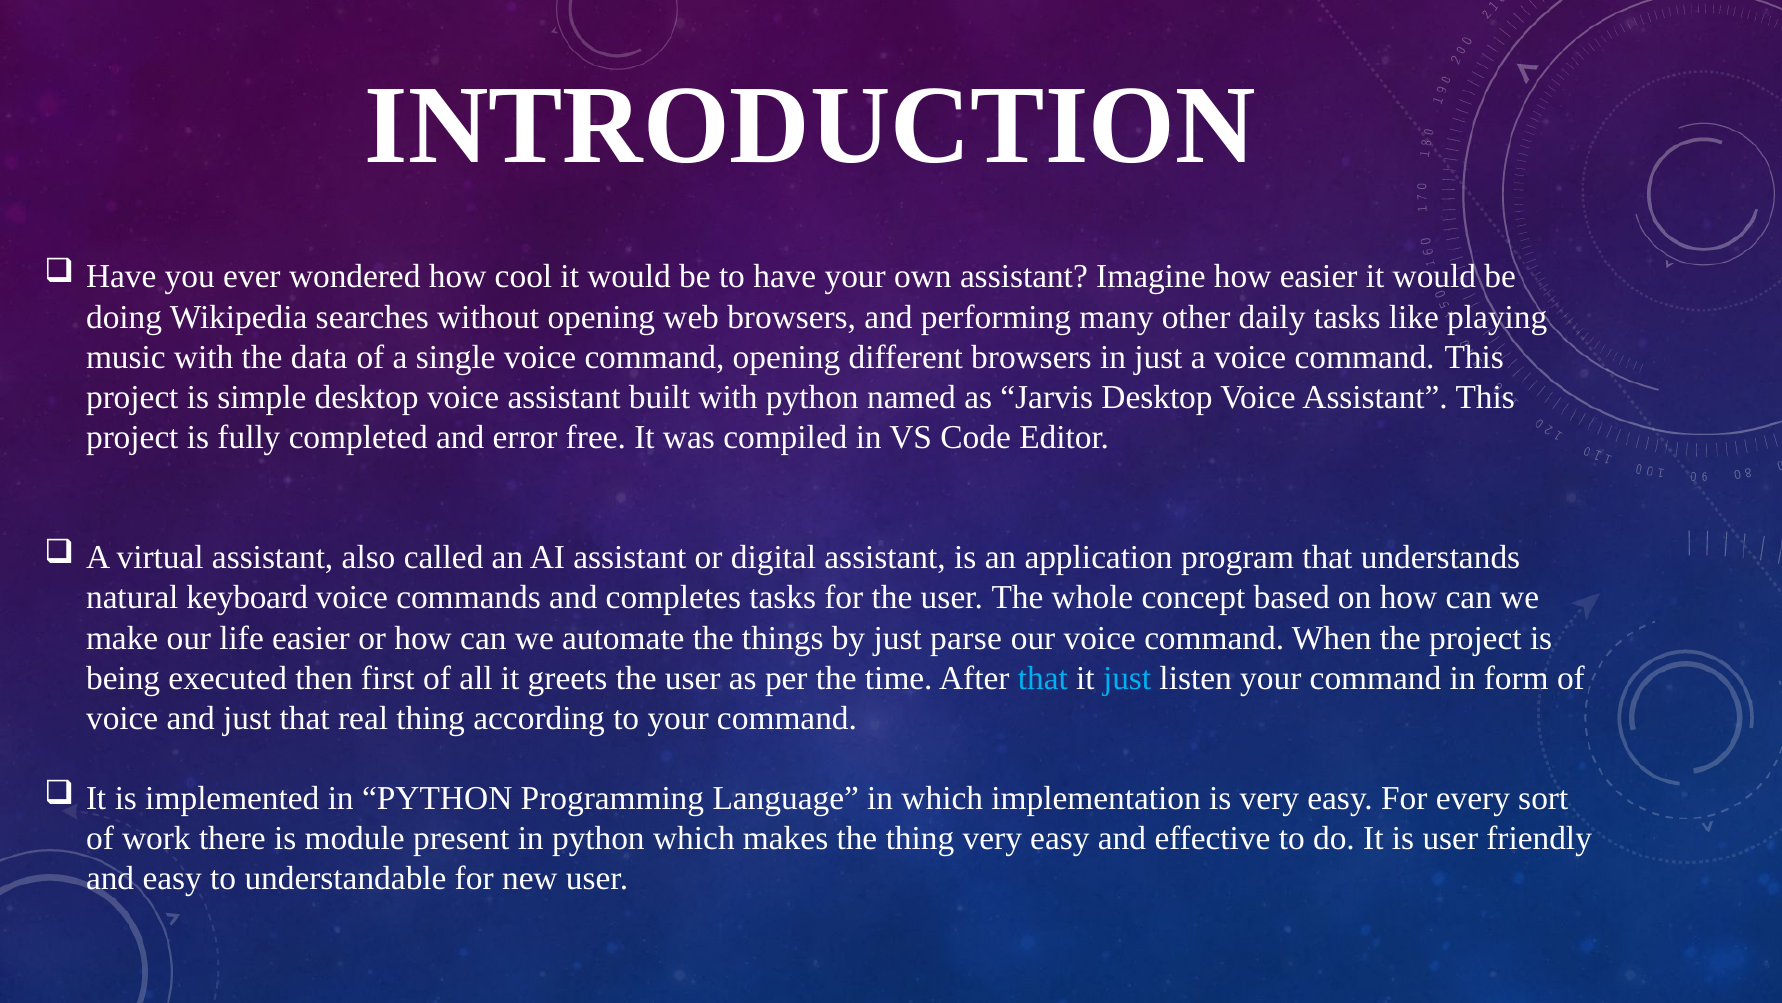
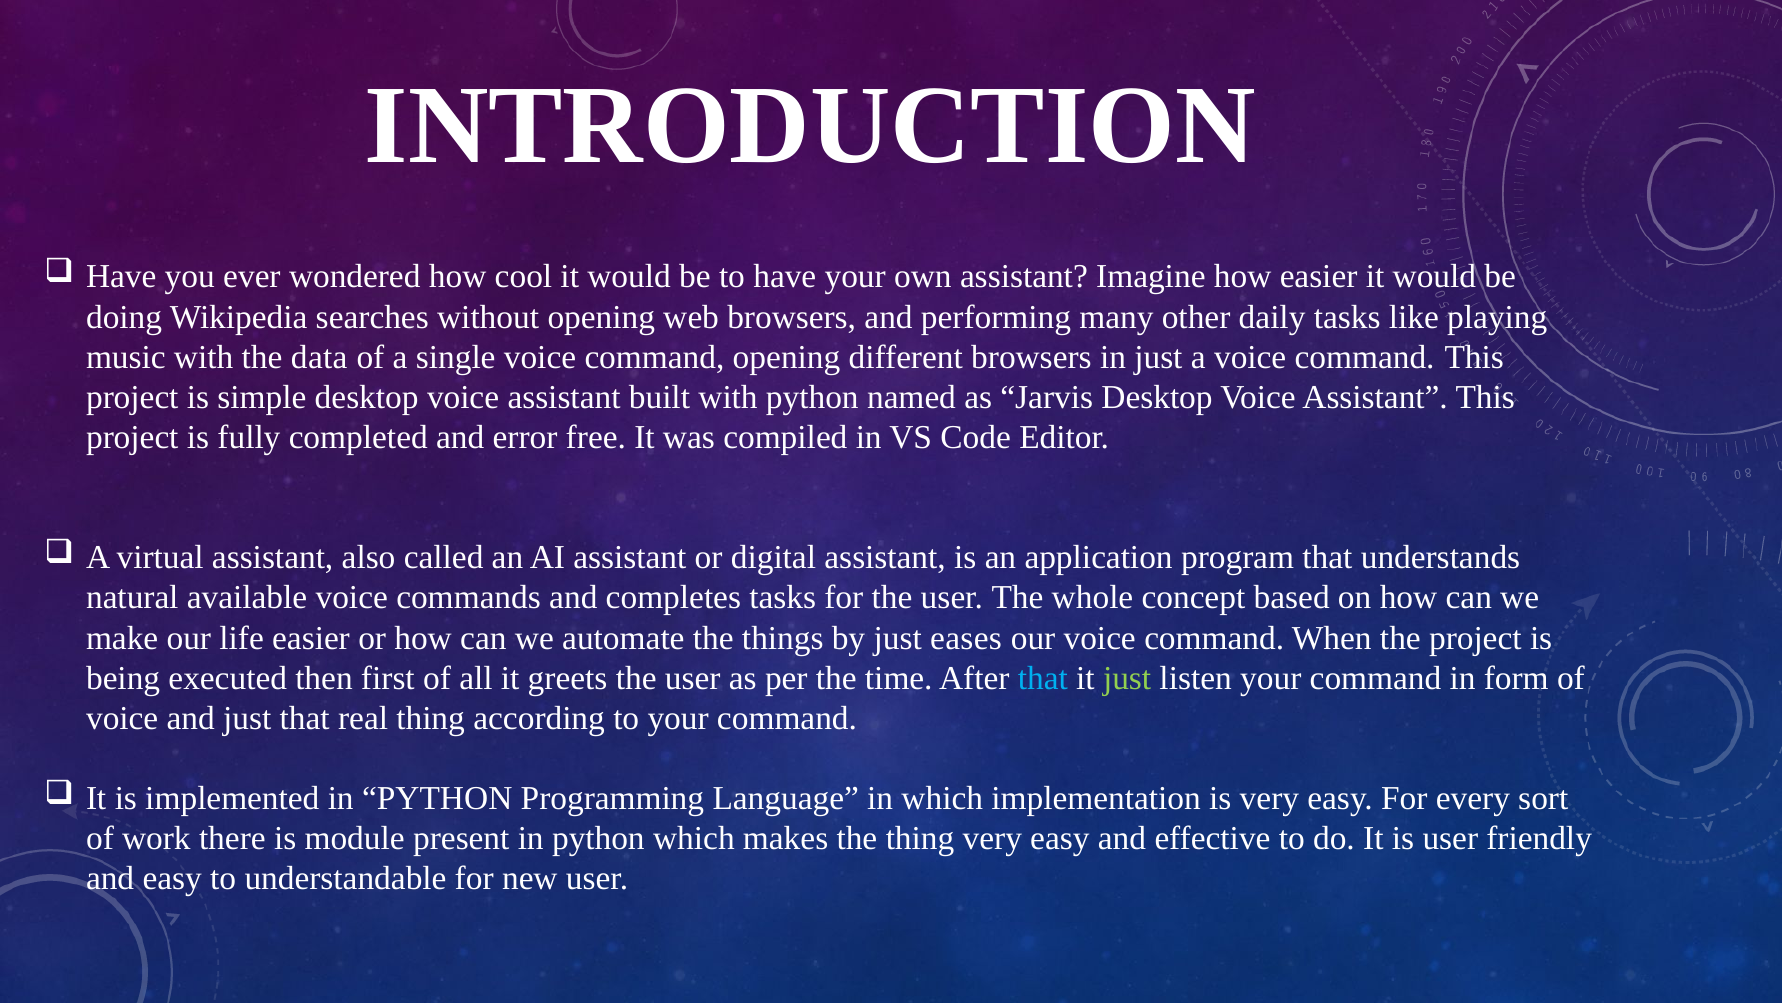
keyboard: keyboard -> available (247, 597)
parse: parse -> eases (966, 638)
just colour: light blue -> light green (1127, 678)
